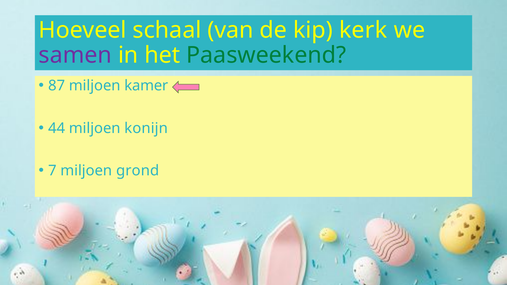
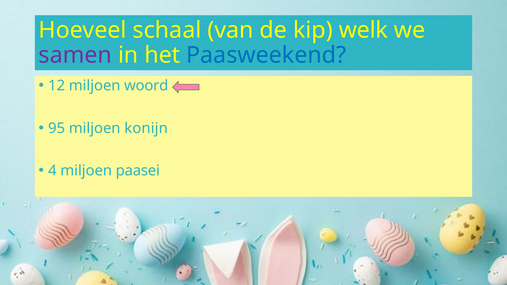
kerk: kerk -> welk (363, 30)
Paasweekend colour: green -> blue (266, 55)
87: 87 -> 12 (57, 86)
kamer: kamer -> woord (146, 86)
44: 44 -> 95 (57, 128)
7: 7 -> 4 (52, 171)
grond: grond -> paasei (138, 171)
